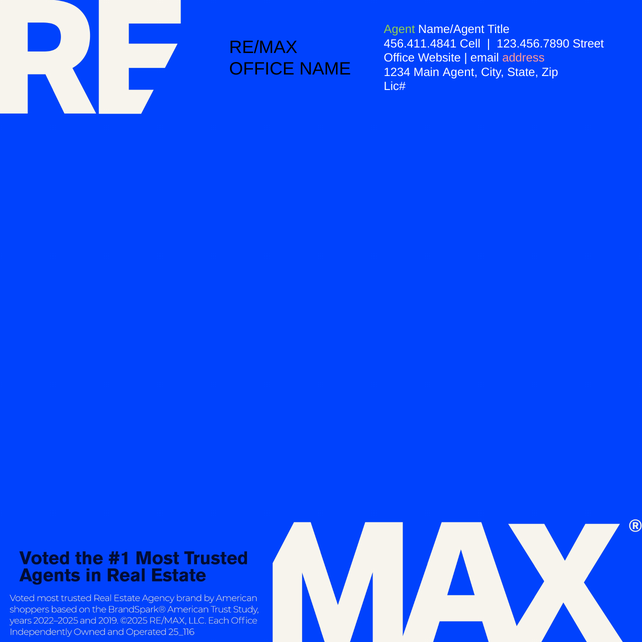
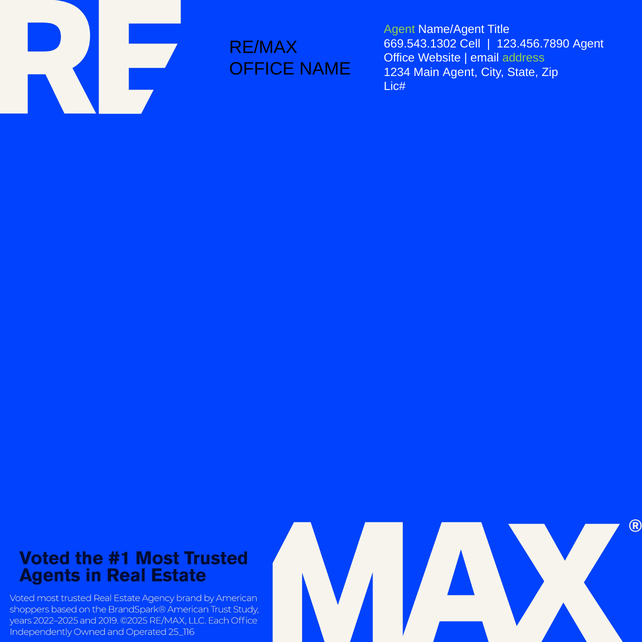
456.411.4841: 456.411.4841 -> 669.543.1302 (420, 44)
123.456.7890 Street: Street -> Agent (588, 44)
address colour: pink -> light green (523, 58)
